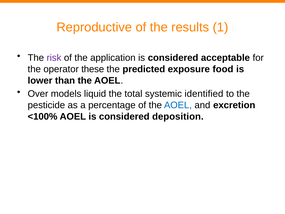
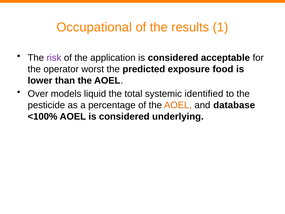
Reproductive: Reproductive -> Occupational (94, 27)
these: these -> worst (93, 69)
AOEL colour: blue -> orange (178, 105)
excretion: excretion -> database (234, 105)
deposition: deposition -> underlying (178, 116)
